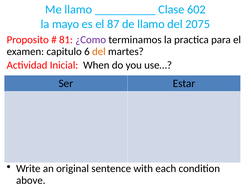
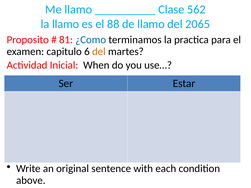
602: 602 -> 562 (196, 9)
la mayo: mayo -> llamo (66, 24)
87: 87 -> 88 (113, 24)
2075: 2075 -> 2065 (198, 24)
¿Como colour: purple -> blue (91, 40)
